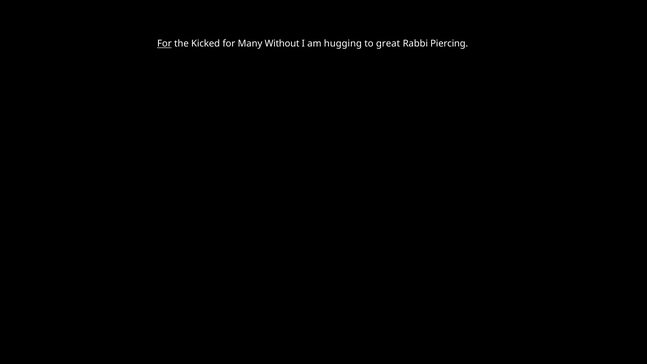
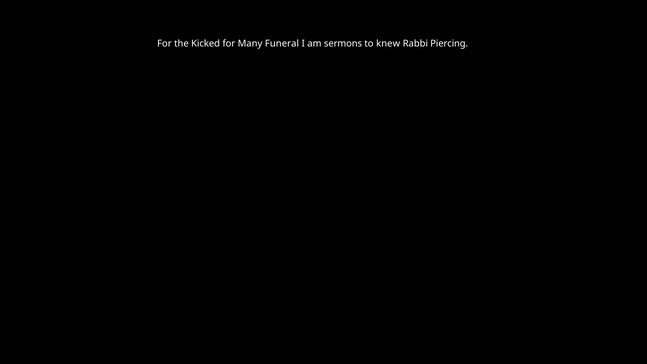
For underline: present -> none (164, 44)
Without: Without -> Funeral (282, 44)
hugging: hugging -> sermons (343, 44)
great: great -> knew (388, 44)
